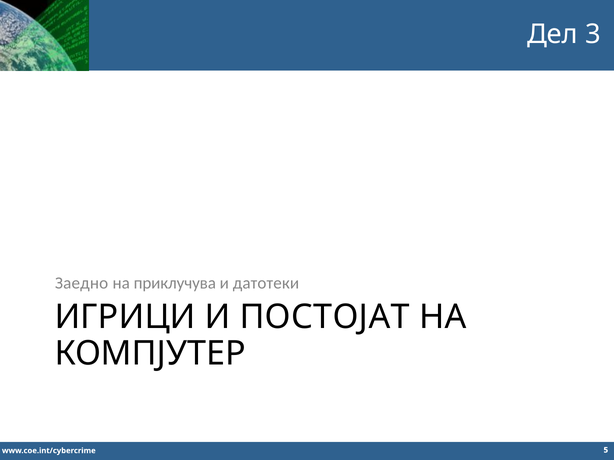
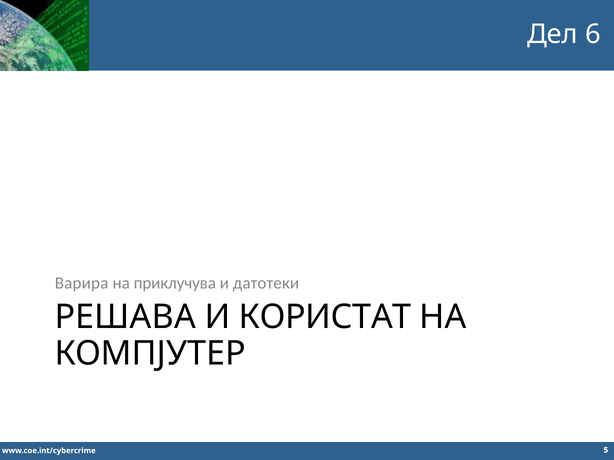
3: 3 -> 6 (593, 34)
Заедно: Заедно -> Варира (82, 284)
ИГРИЦИ: ИГРИЦИ -> РЕШАВА (125, 317)
ПОСТОЈАТ: ПОСТОЈАТ -> КОРИСТАТ (325, 317)
